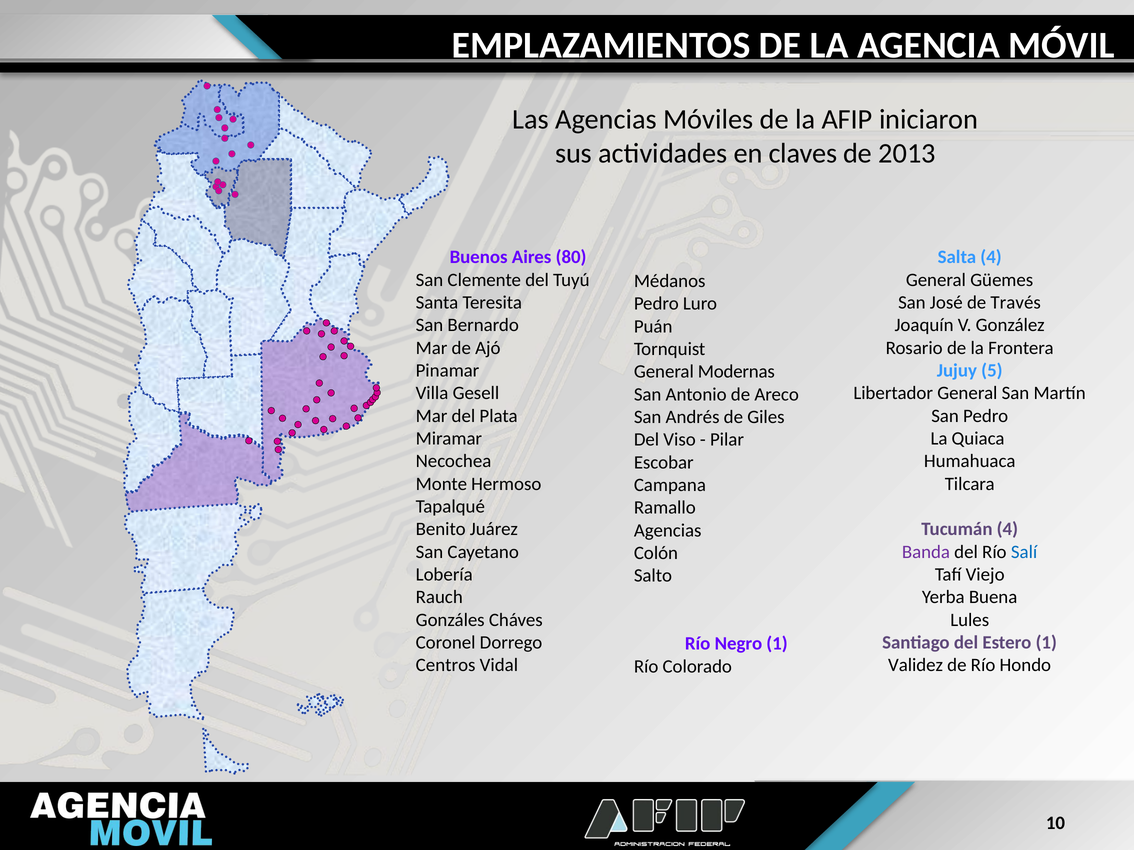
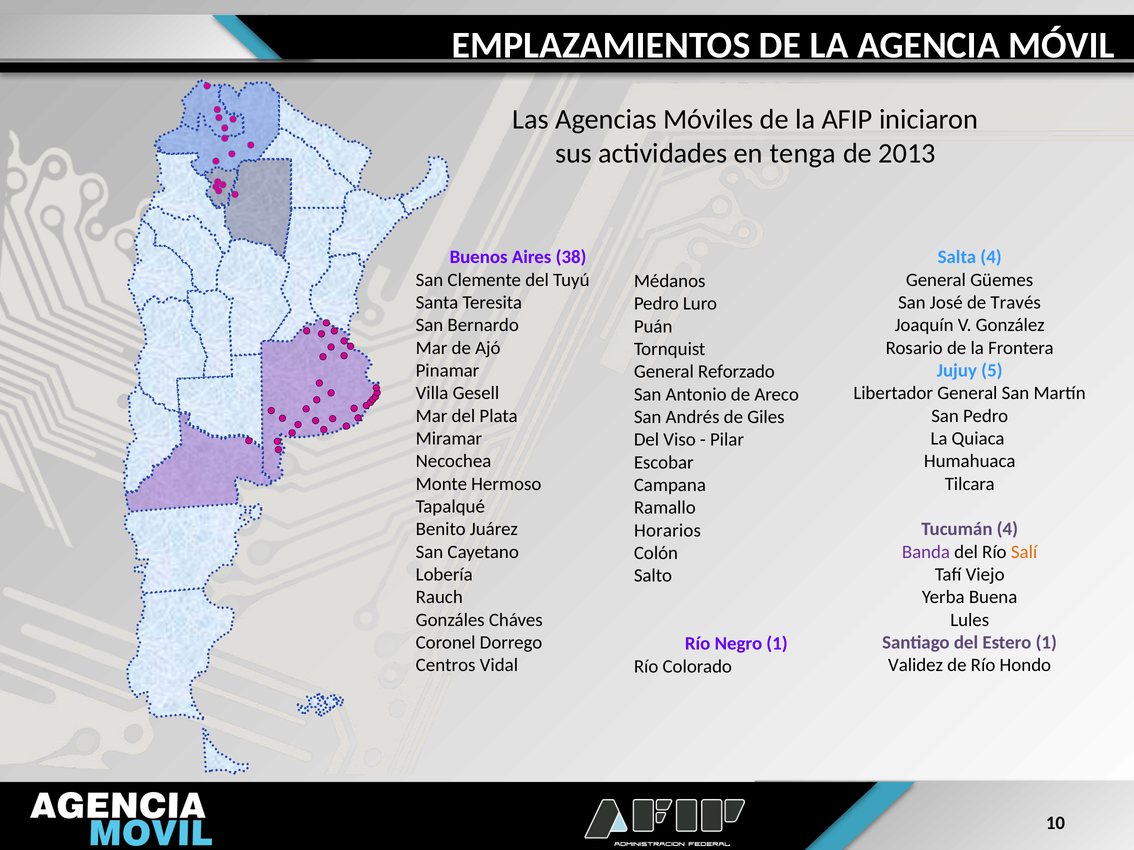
claves: claves -> tenga (803, 153)
80: 80 -> 38 (571, 257)
Modernas: Modernas -> Reforzado (736, 372)
Agencias: Agencias -> Horarios (668, 531)
Salí colour: blue -> orange (1024, 552)
